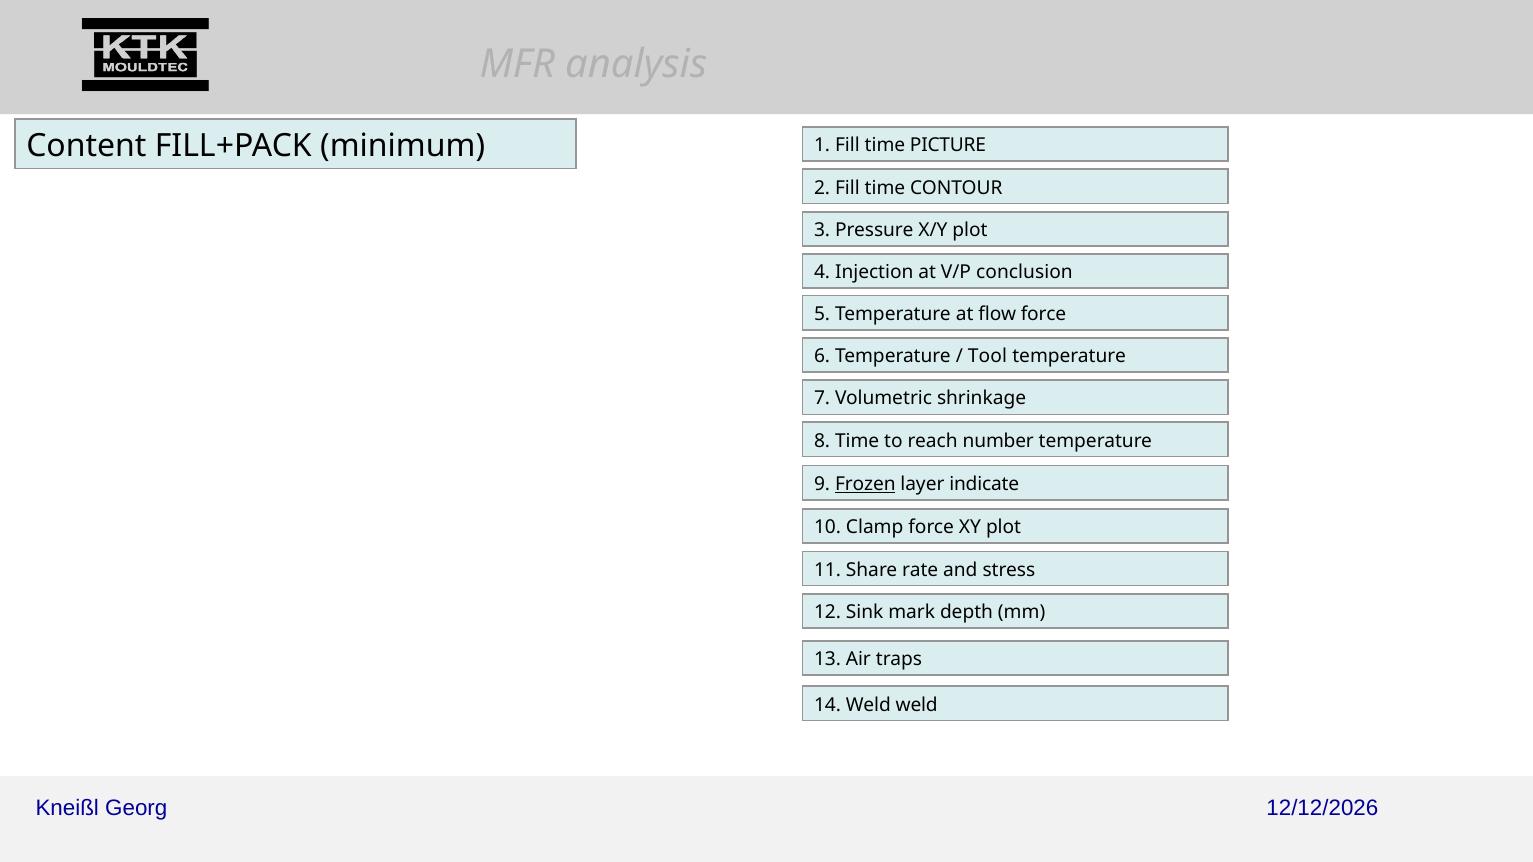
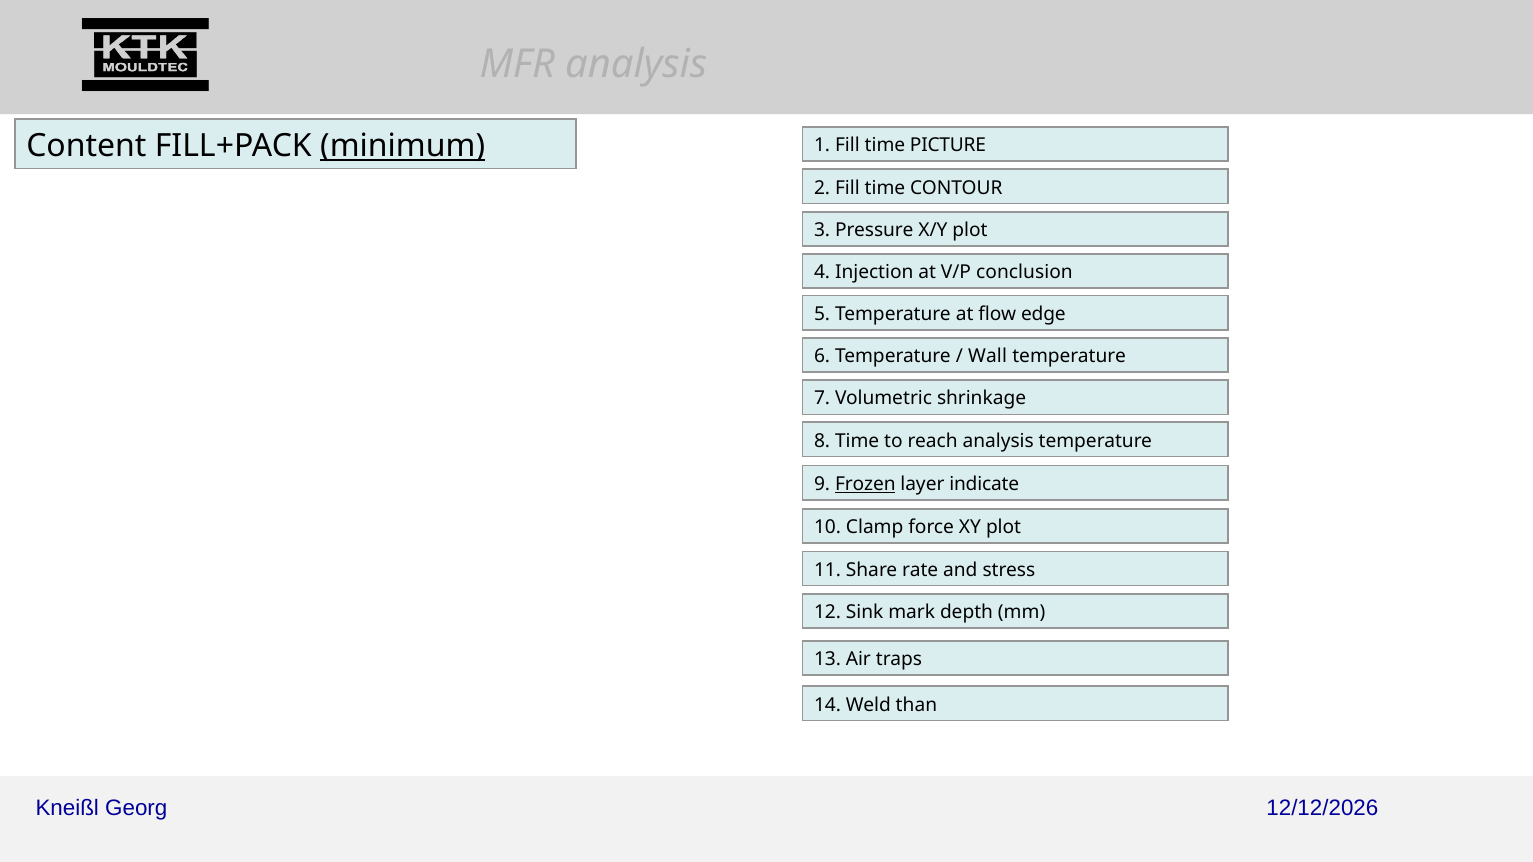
minimum underline: none -> present (403, 146)
flow force: force -> edge (1043, 314)
Tool: Tool -> Wall (988, 356)
reach number: number -> analysis (998, 441)
Weld weld: weld -> than (917, 705)
